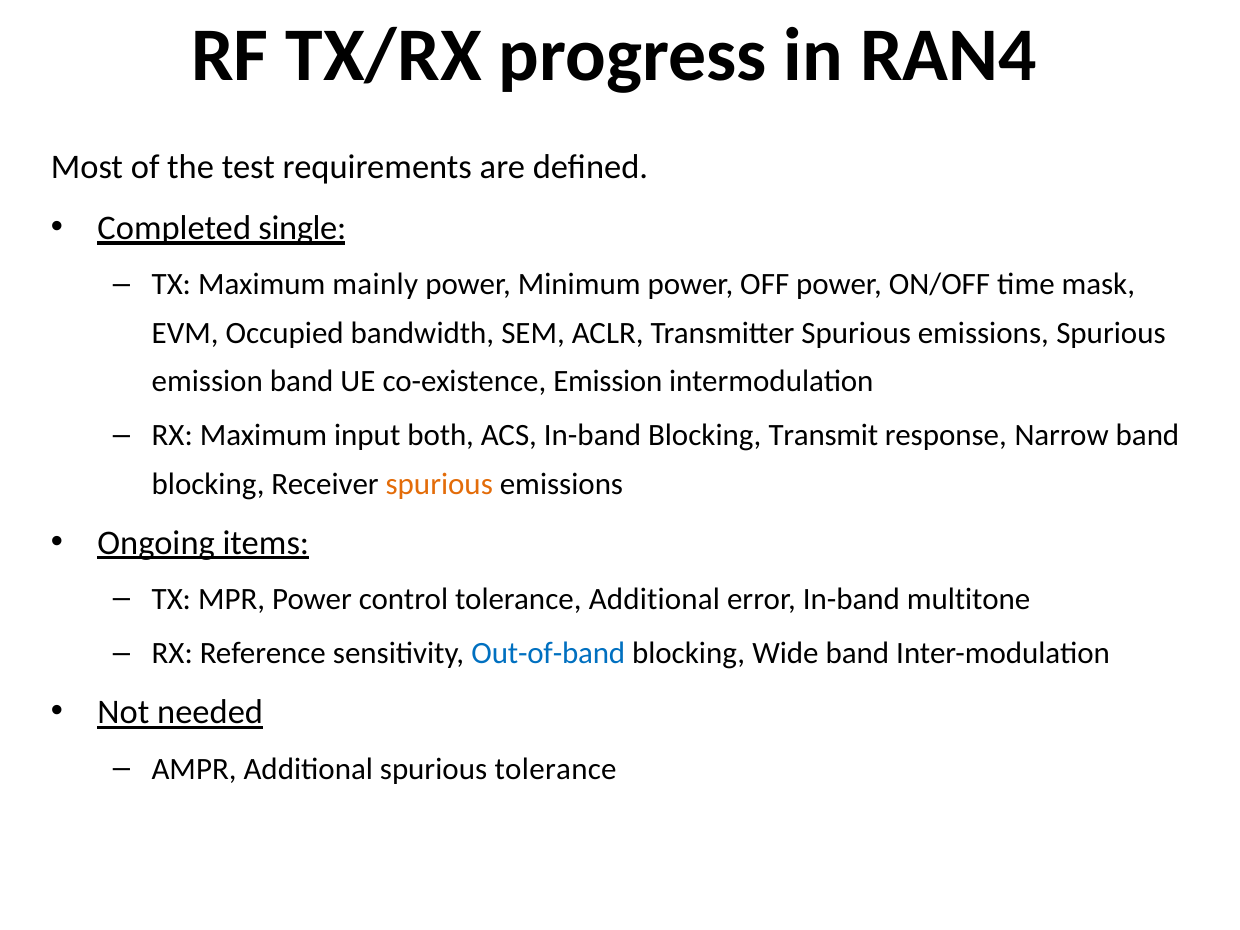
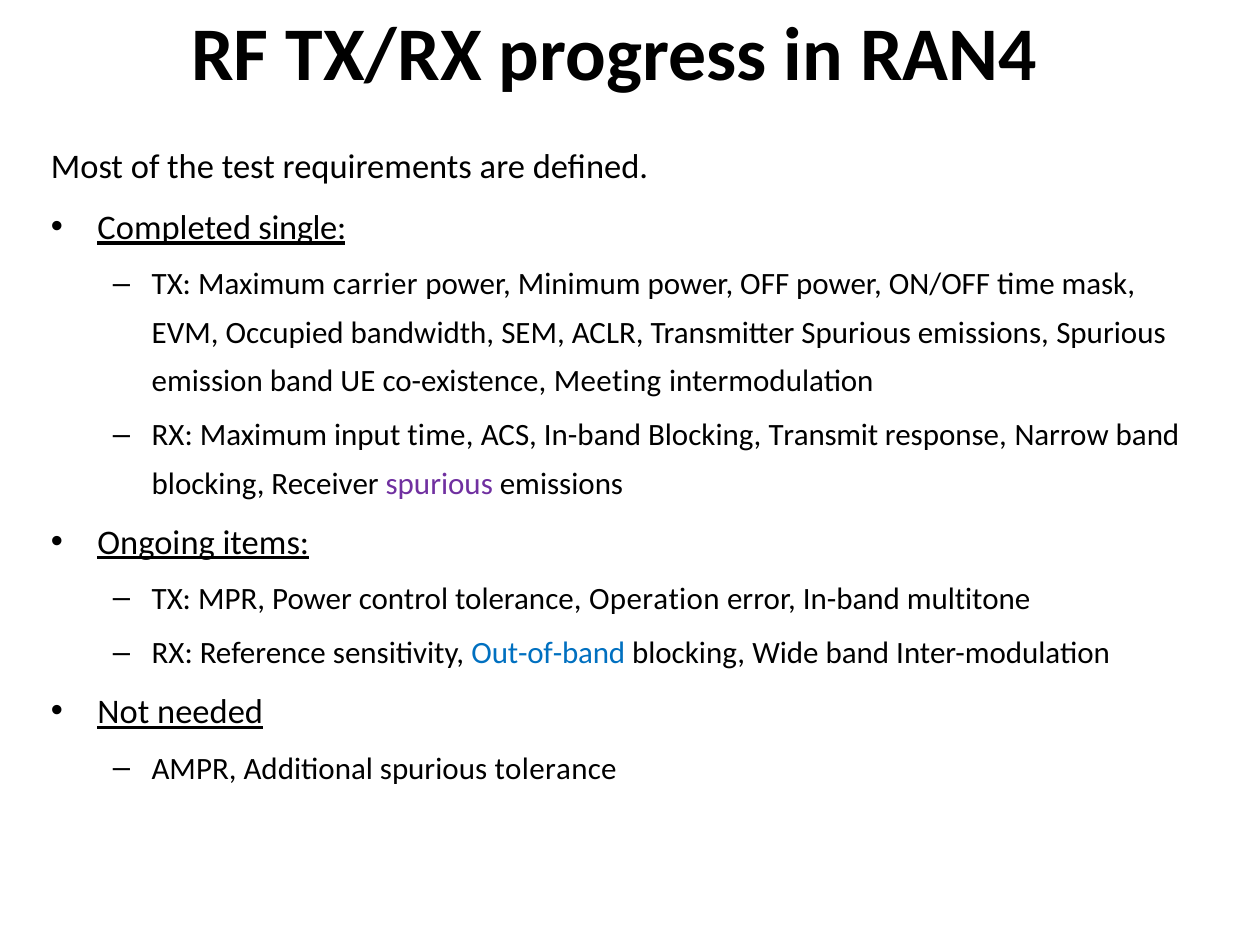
mainly: mainly -> carrier (375, 284)
co-existence Emission: Emission -> Meeting (608, 381)
input both: both -> time (440, 436)
spurious colour: orange -> purple (439, 484)
tolerance Additional: Additional -> Operation (654, 599)
